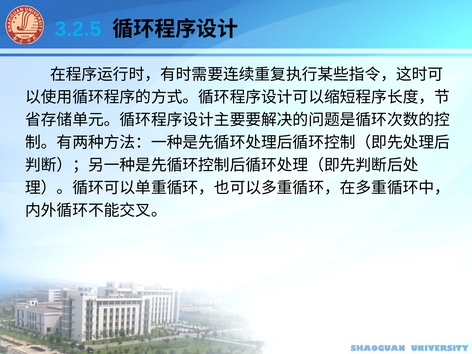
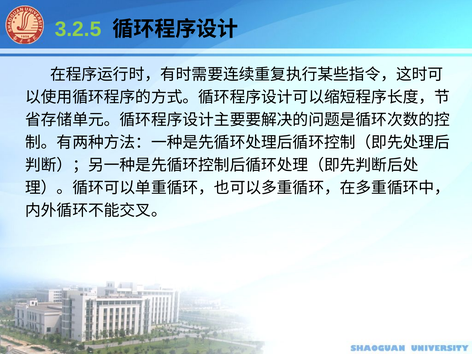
3.2.5 colour: light blue -> light green (78, 29)
